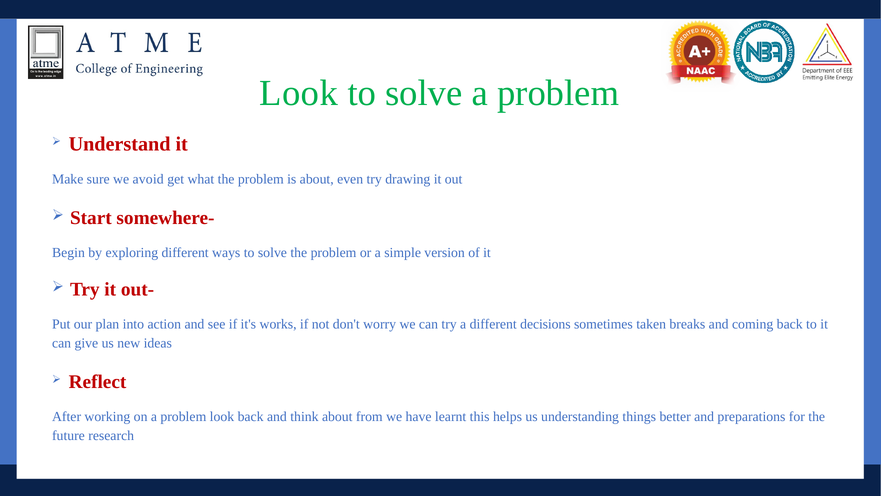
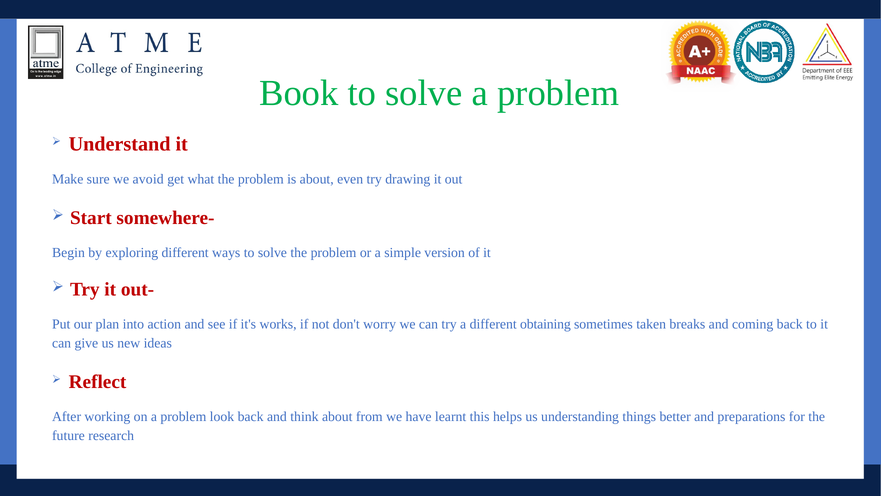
Look: Look -> Book (299, 93)
decisions: decisions -> obtaining (545, 324)
